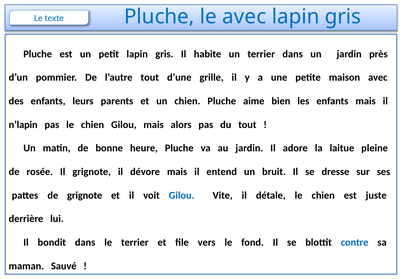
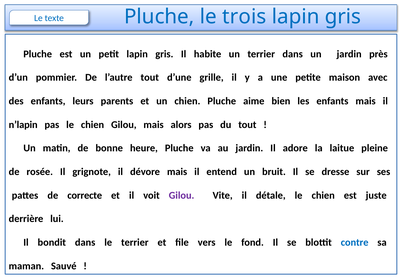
le avec: avec -> trois (244, 17)
de grignote: grignote -> correcte (85, 195)
Gilou colour: blue -> purple (182, 195)
